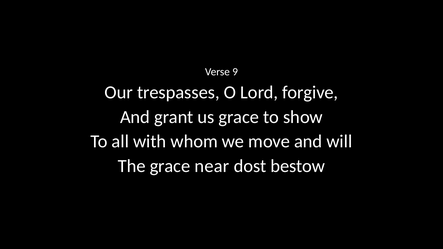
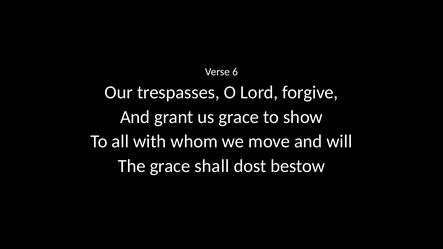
9: 9 -> 6 (235, 72)
near: near -> shall (212, 166)
